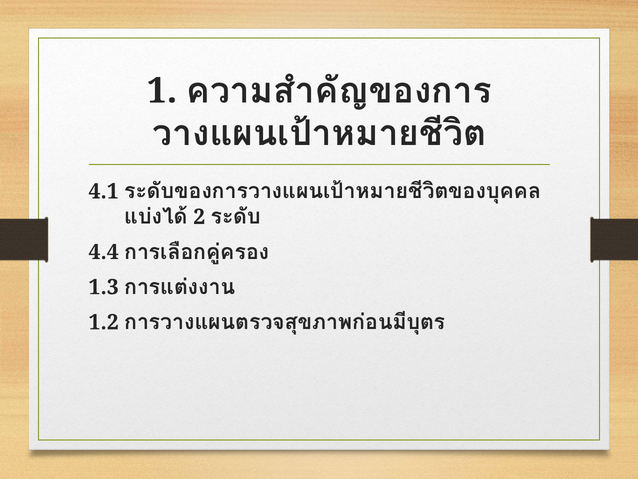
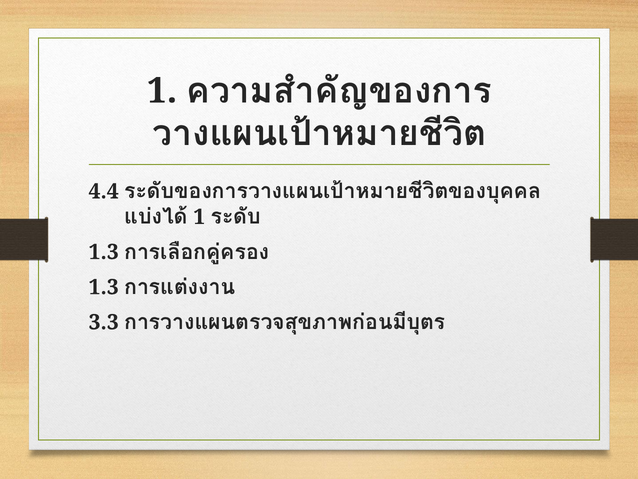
4.1: 4.1 -> 4.4 (104, 191)
2: 2 -> 1 (199, 217)
4.4: 4.4 -> 1.3 (104, 252)
1.2: 1.2 -> 3.3 (104, 322)
